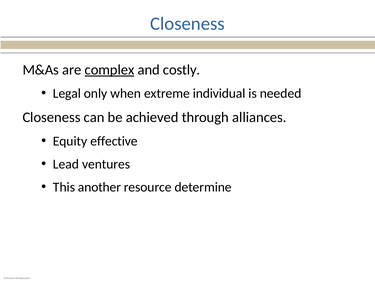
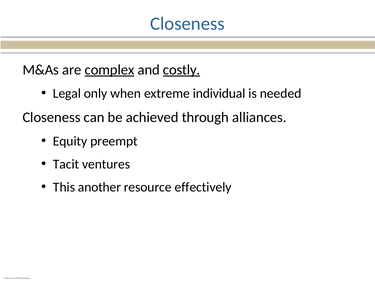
costly underline: none -> present (182, 70)
effective: effective -> preempt (114, 141)
Lead: Lead -> Tacit (66, 164)
determine: determine -> effectively (203, 187)
